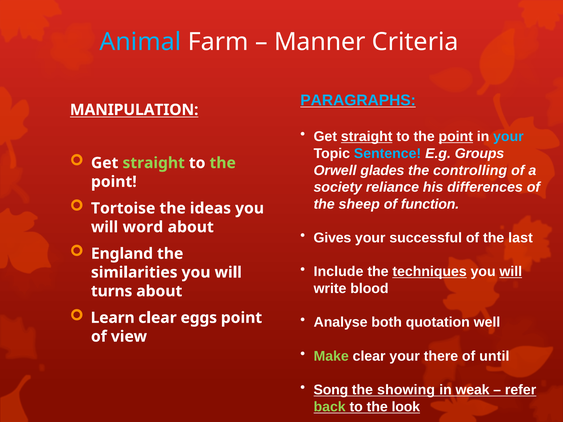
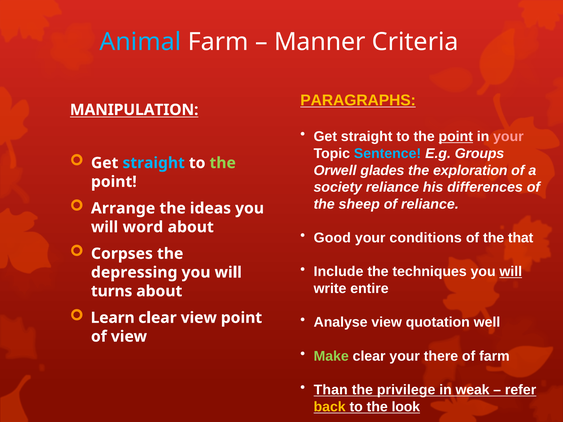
PARAGRAPHS colour: light blue -> yellow (358, 100)
straight underline: present -> none (367, 137)
your colour: light blue -> pink (508, 137)
straight colour: light green -> light blue (154, 163)
controlling: controlling -> exploration (470, 171)
of function: function -> reliance (430, 204)
Tortoise: Tortoise -> Arrange (123, 208)
Gives: Gives -> Good (332, 238)
successful: successful -> conditions (426, 238)
last: last -> that (521, 238)
England: England -> Corpses (122, 254)
techniques underline: present -> none (430, 272)
similarities: similarities -> depressing (134, 273)
blood: blood -> entire (369, 289)
clear eggs: eggs -> view (199, 318)
Analyse both: both -> view (387, 323)
of until: until -> farm (494, 356)
Song: Song -> Than (331, 390)
showing: showing -> privilege (406, 390)
back colour: light green -> yellow (330, 407)
